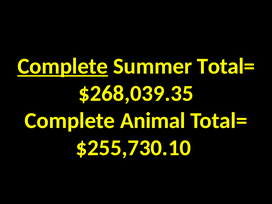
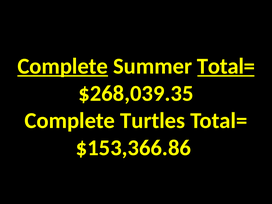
Total= underline: none -> present (226, 66)
Animal: Animal -> Turtles (153, 121)
$255,730.10: $255,730.10 -> $153,366.86 (133, 148)
